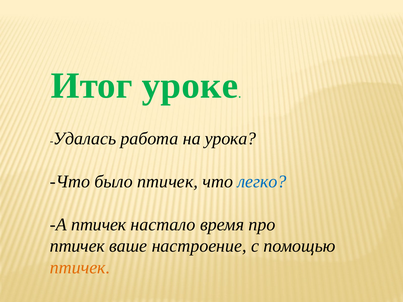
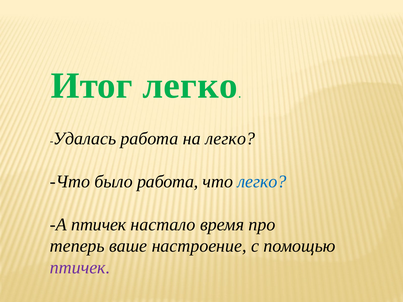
Итог уроке: уроке -> легко (190, 86)
на урока: урока -> легко (230, 139)
было птичек: птичек -> работа (168, 182)
птичек: птичек -> теперь (77, 246)
птичек colour: orange -> purple (80, 268)
